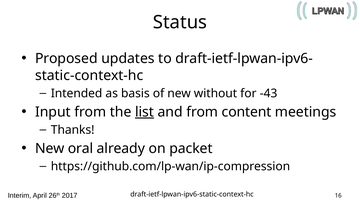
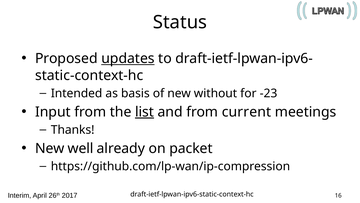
updates underline: none -> present (128, 58)
-43: -43 -> -23 (269, 93)
content: content -> current (246, 112)
oral: oral -> well (81, 148)
